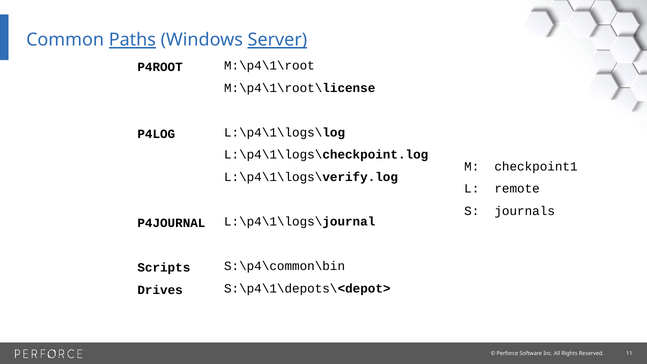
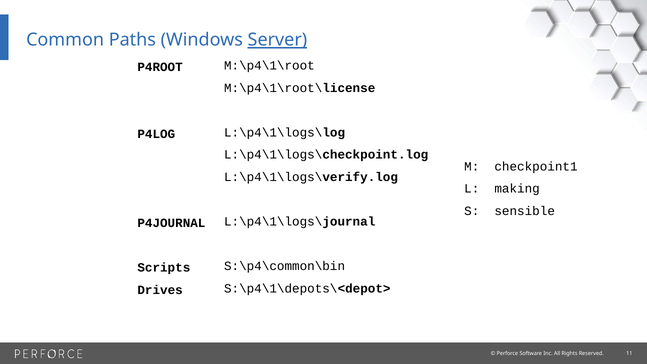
Paths underline: present -> none (132, 40)
remote: remote -> making (517, 189)
journals: journals -> sensible (525, 211)
